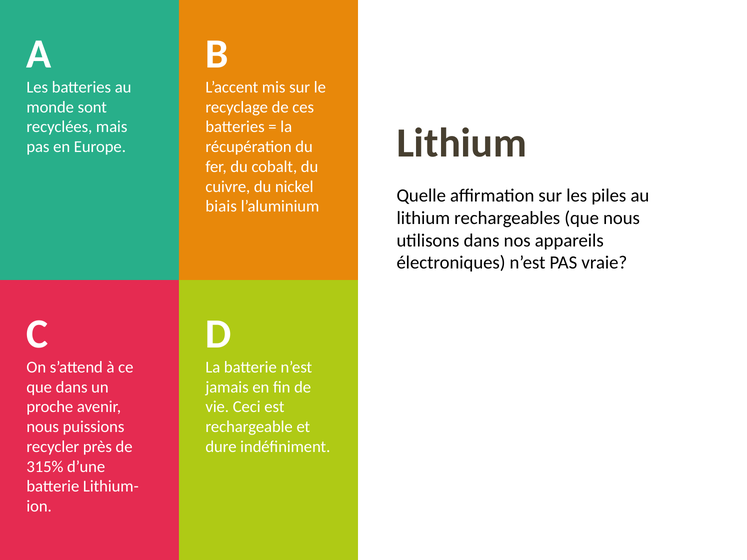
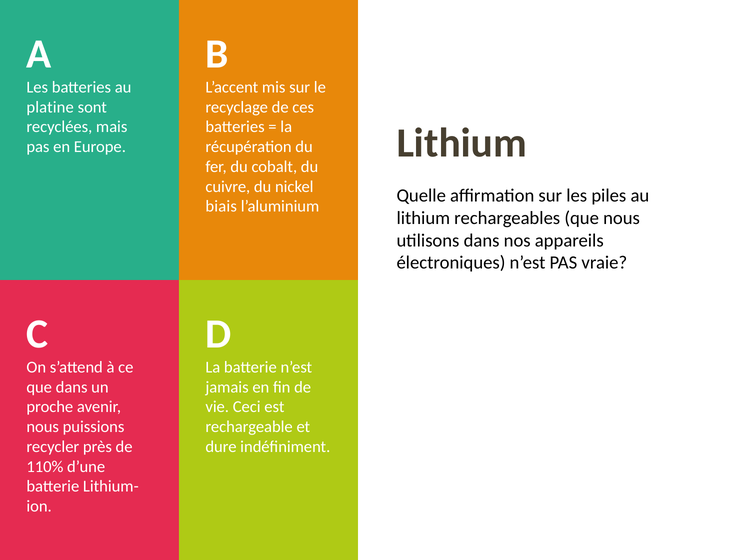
monde: monde -> platine (50, 107)
315%: 315% -> 110% (45, 467)
